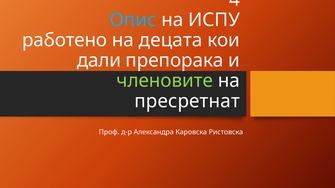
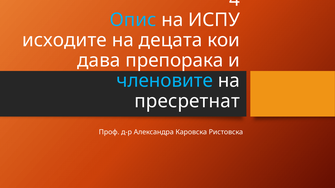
работено: работено -> исходите (64, 40)
дали: дали -> дава (99, 61)
членовите colour: light green -> light blue (165, 81)
